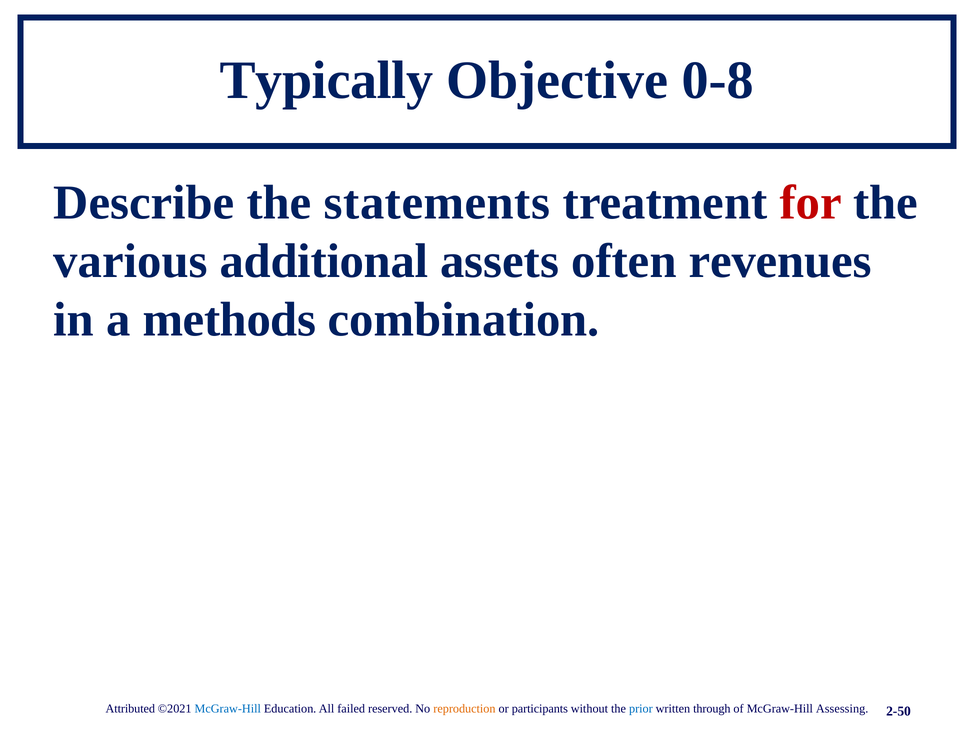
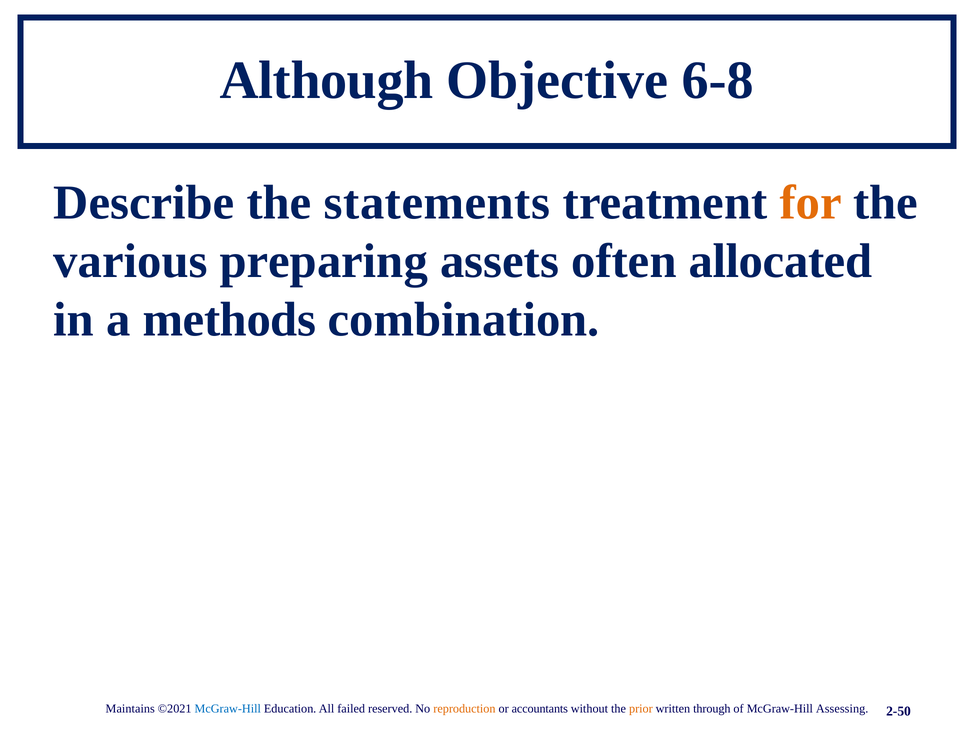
Typically: Typically -> Although (327, 80)
0-8: 0-8 -> 6-8 (718, 80)
for colour: red -> orange (811, 203)
additional: additional -> preparing (324, 261)
revenues: revenues -> allocated (780, 261)
Attributed: Attributed -> Maintains (130, 709)
participants: participants -> accountants (540, 709)
prior colour: blue -> orange (641, 709)
